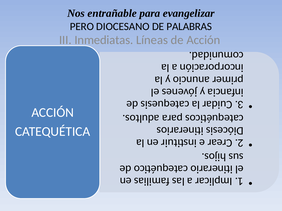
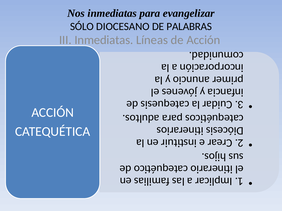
Nos entrañable: entrañable -> inmediatas (112, 13)
PERO: PERO -> SÓLO (82, 26)
